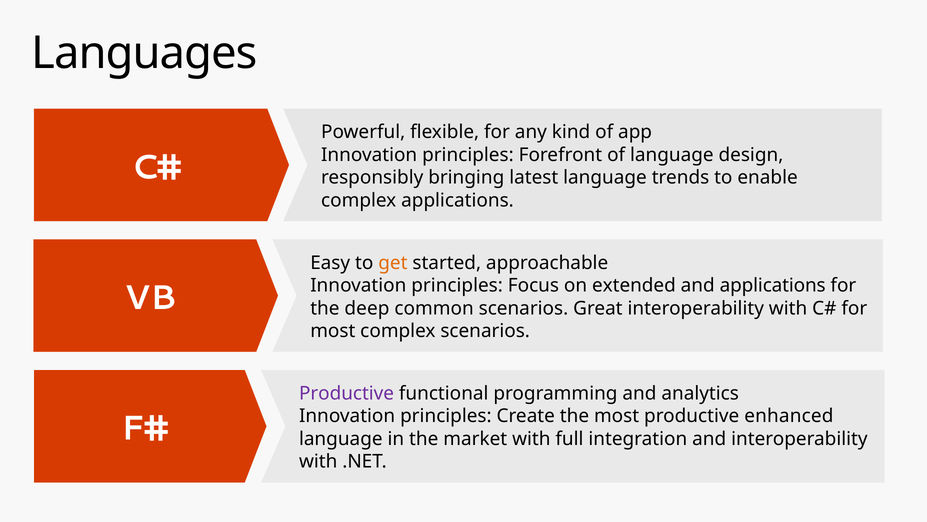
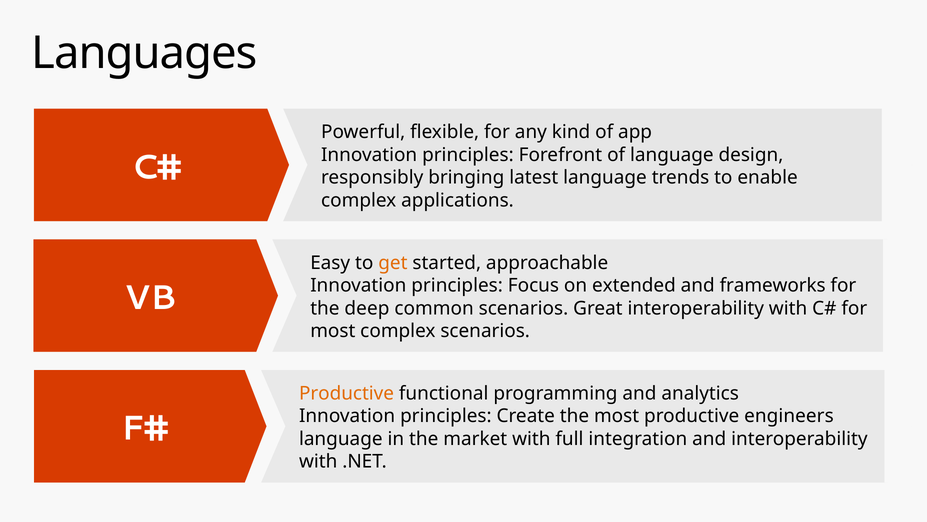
and applications: applications -> frameworks (773, 285)
Productive colour: purple -> orange (346, 393)
enhanced: enhanced -> engineers (789, 416)
